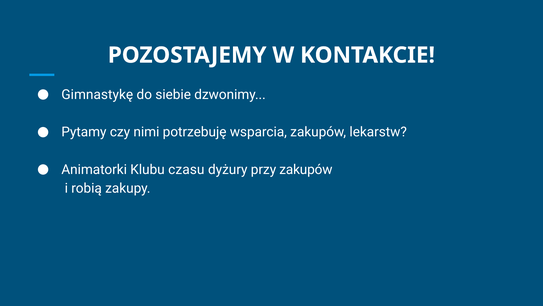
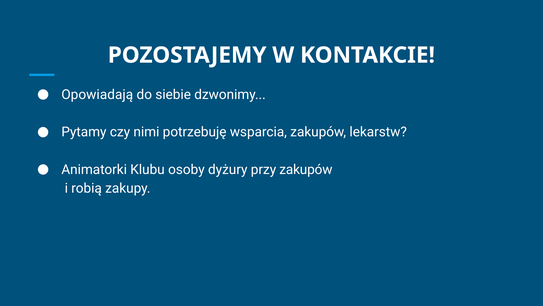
Gimnastykę: Gimnastykę -> Opowiadają (97, 94)
czasu: czasu -> osoby (186, 169)
